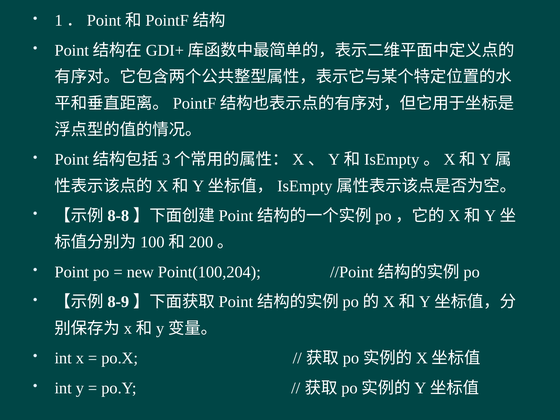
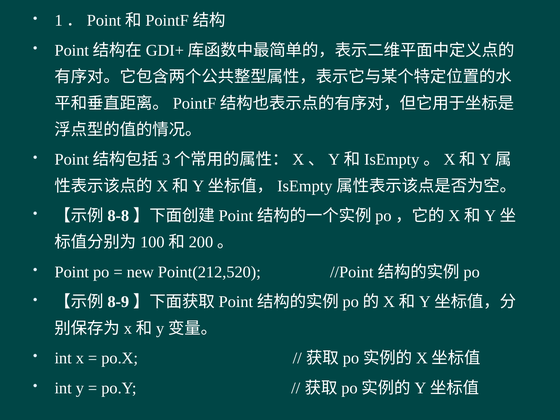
Point(100,204: Point(100,204 -> Point(212,520 (209, 272)
